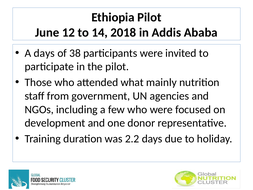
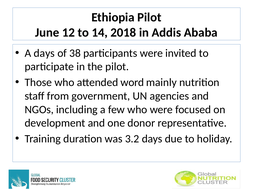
what: what -> word (132, 82)
2.2: 2.2 -> 3.2 (132, 139)
